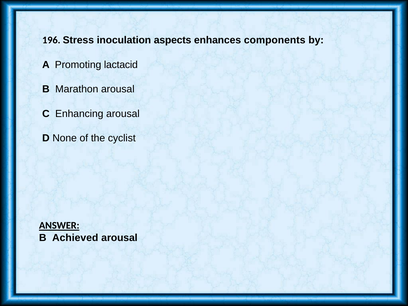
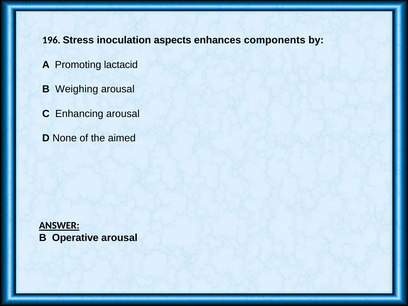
Marathon: Marathon -> Weighing (77, 89)
cyclist: cyclist -> aimed (122, 138)
Achieved: Achieved -> Operative (75, 238)
